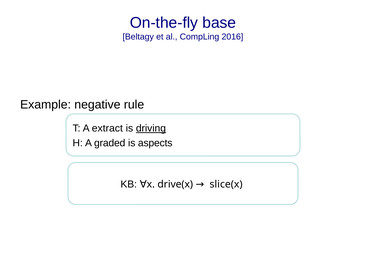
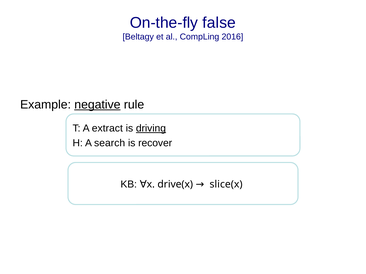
base: base -> false (219, 23)
negative underline: none -> present (97, 105)
graded: graded -> search (110, 143)
aspects: aspects -> recover (155, 143)
